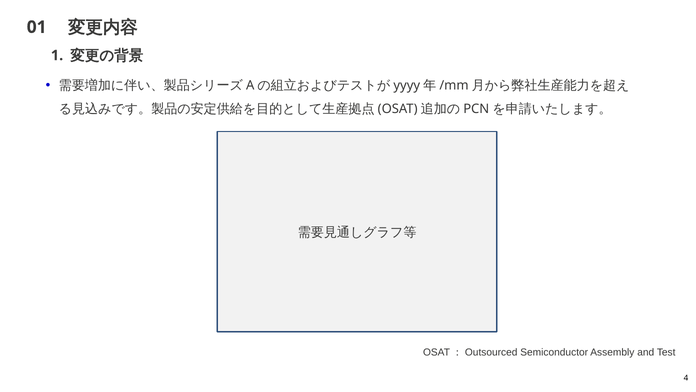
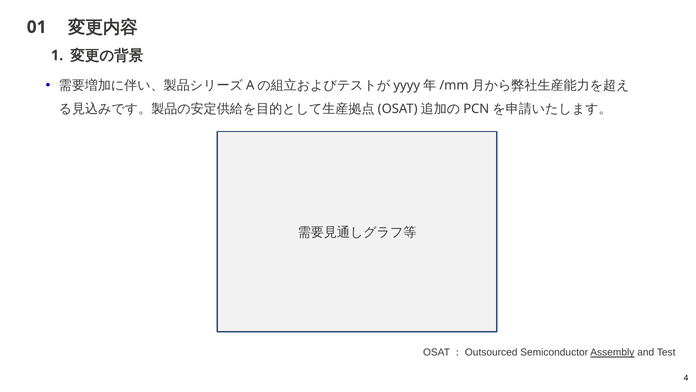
Assembly underline: none -> present (612, 352)
